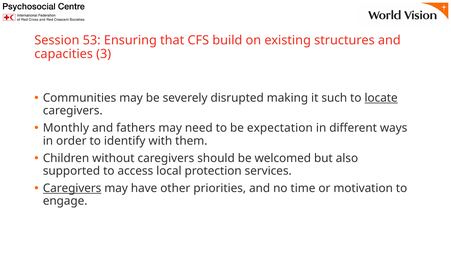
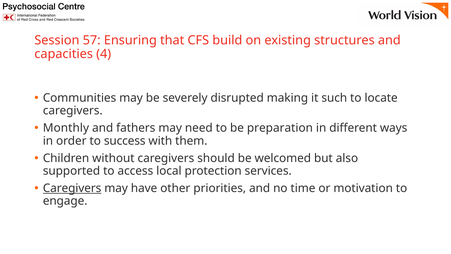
53: 53 -> 57 (92, 40)
3: 3 -> 4 (104, 54)
locate underline: present -> none (381, 98)
expectation: expectation -> preparation (280, 128)
identify: identify -> success (125, 141)
